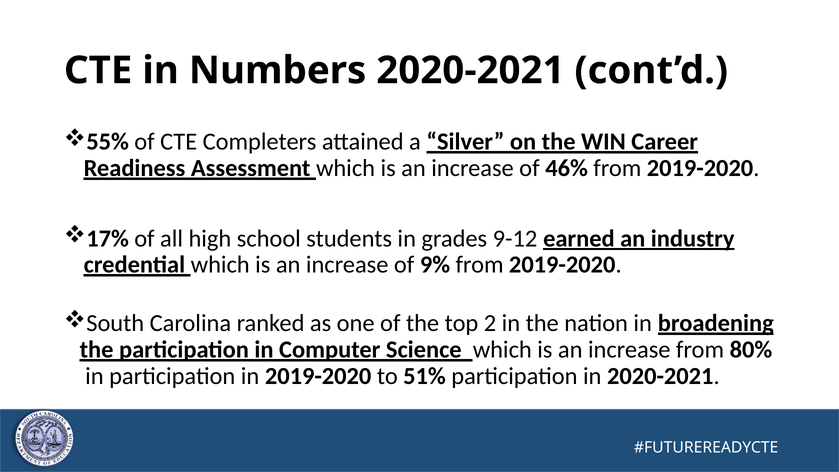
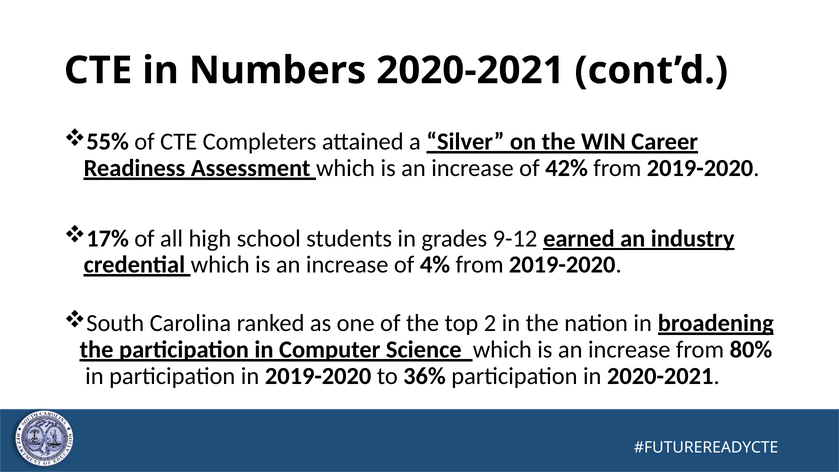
46%: 46% -> 42% (567, 168)
9%: 9% -> 4% (435, 265)
51%: 51% -> 36% (425, 376)
